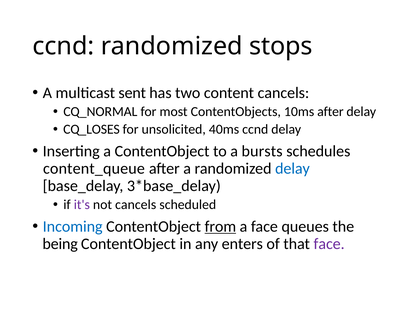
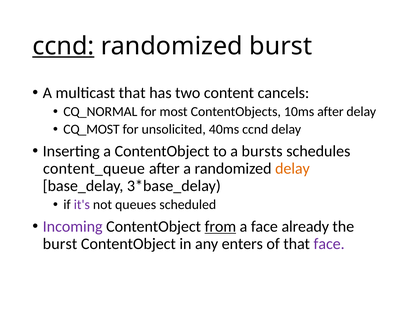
ccnd underline: none -> present (63, 46)
randomized stops: stops -> burst (281, 46)
multicast sent: sent -> that (132, 93)
CQ_LOSES: CQ_LOSES -> CQ_MOST (91, 129)
delay colour: blue -> orange (292, 168)
not cancels: cancels -> queues (136, 205)
Incoming colour: blue -> purple (73, 226)
queues: queues -> already (305, 226)
being: being -> burst (60, 244)
